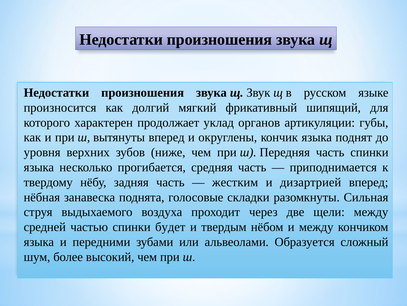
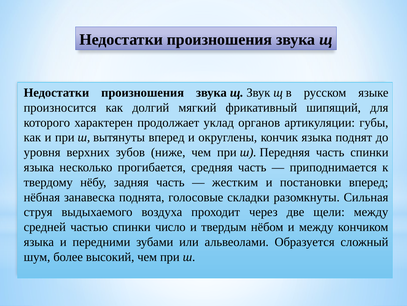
дизартрией: дизартрией -> постановки (311, 182)
будет: будет -> число (170, 227)
